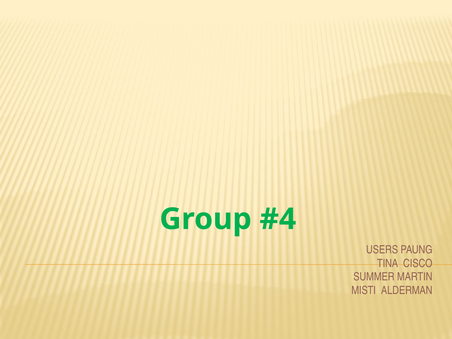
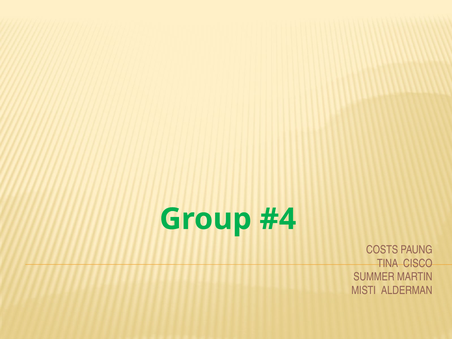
USERS: USERS -> COSTS (382, 250)
